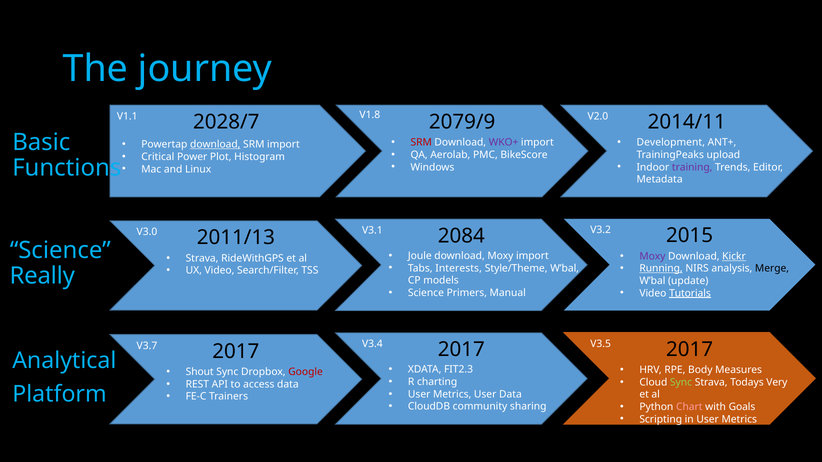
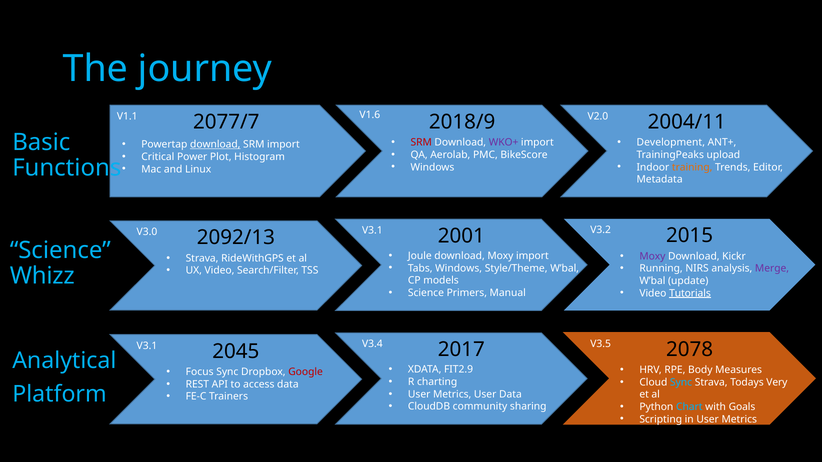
V1.8: V1.8 -> V1.6 (370, 115)
2028/7: 2028/7 -> 2077/7 (226, 122)
2079/9: 2079/9 -> 2018/9 (462, 122)
2014/11: 2014/11 -> 2004/11 (687, 122)
training colour: purple -> orange (692, 167)
2084: 2084 -> 2001 (461, 236)
2011/13: 2011/13 -> 2092/13 (236, 238)
Kickr underline: present -> none (734, 256)
Tabs Interests: Interests -> Windows (459, 268)
Running underline: present -> none (661, 269)
Merge colour: black -> purple (772, 269)
Really: Really -> Whizz (42, 276)
V3.4 2017: 2017 -> 2078 (690, 350)
V3.7: V3.7 -> V3.1 (147, 346)
2017: 2017 -> 2045 (236, 352)
FIT2.3: FIT2.3 -> FIT2.9 (459, 370)
Shout: Shout -> Focus (200, 372)
Sync colour: light green -> light blue (681, 383)
Chart colour: pink -> light blue (689, 407)
